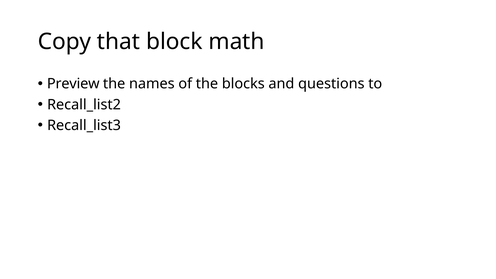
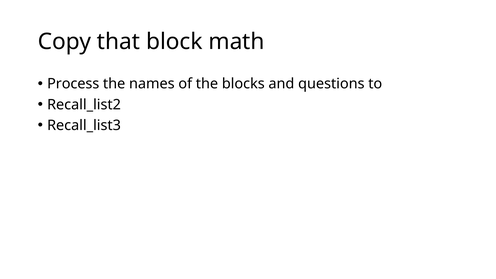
Preview: Preview -> Process (73, 84)
